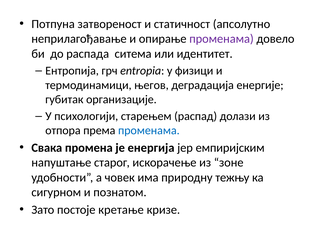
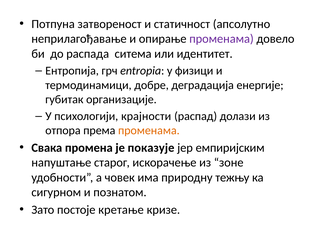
његов: његов -> добре (152, 85)
старењем: старењем -> крајности (146, 116)
променама colour: blue -> orange (149, 130)
енергија: енергија -> показује (151, 147)
